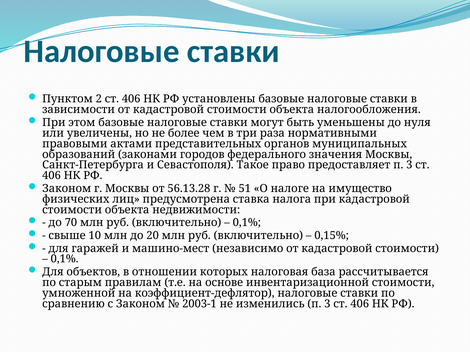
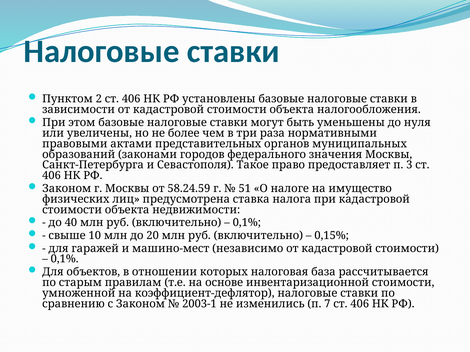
56.13.28: 56.13.28 -> 58.24.59 (189, 189)
70: 70 -> 40 (71, 223)
изменились п 3: 3 -> 7 (327, 304)
